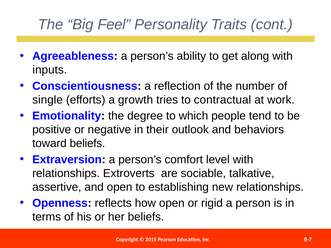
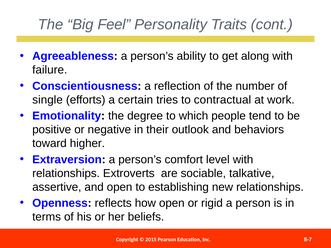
inputs: inputs -> failure (50, 70)
growth: growth -> certain (136, 100)
toward beliefs: beliefs -> higher (87, 144)
